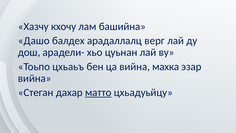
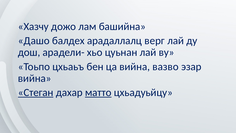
кхочу: кхочу -> дожо (64, 26)
махка: махка -> вазво (166, 66)
Стеган underline: none -> present (36, 92)
